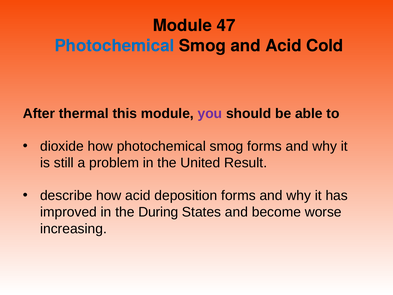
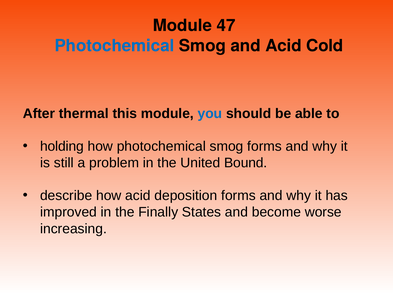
you colour: purple -> blue (210, 113)
dioxide: dioxide -> holding (62, 146)
Result: Result -> Bound (246, 163)
During: During -> Finally (158, 212)
